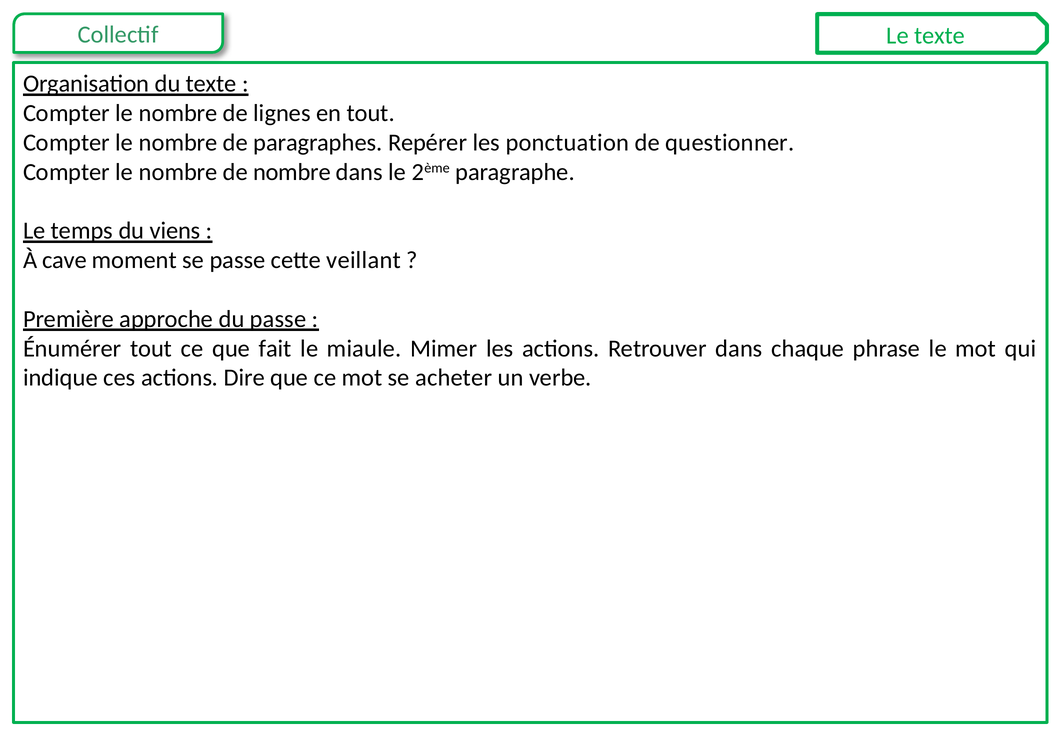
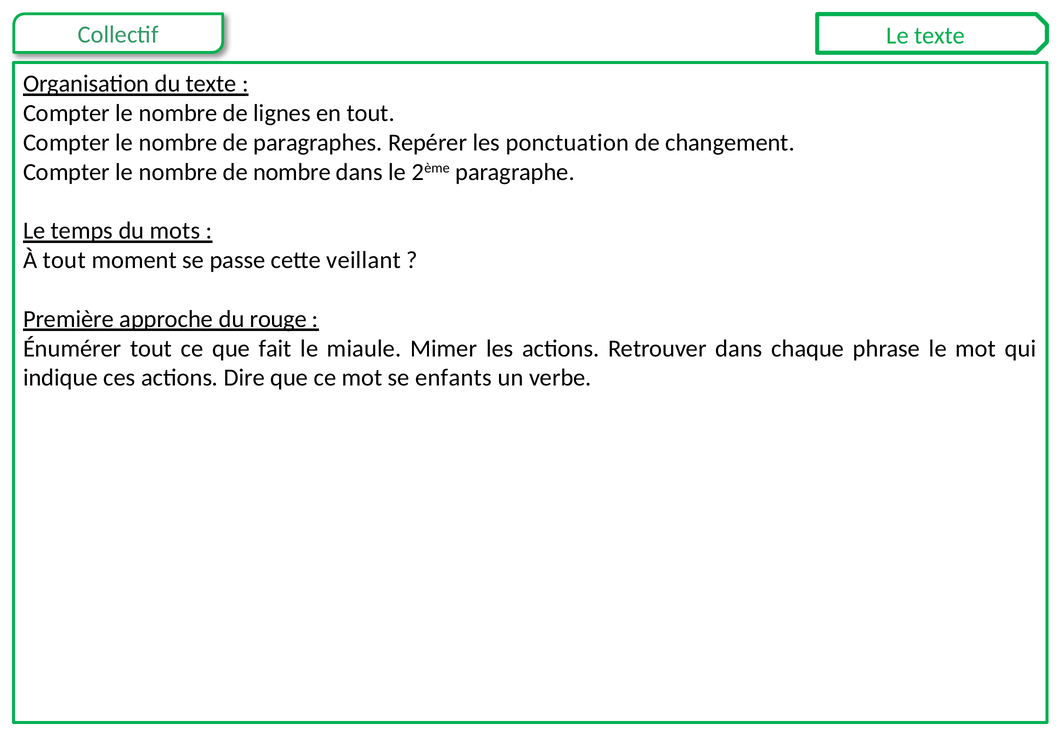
questionner: questionner -> changement (730, 143)
viens: viens -> mots (175, 231)
À cave: cave -> tout (64, 260)
du passe: passe -> rouge (278, 319)
acheter: acheter -> enfants (454, 378)
